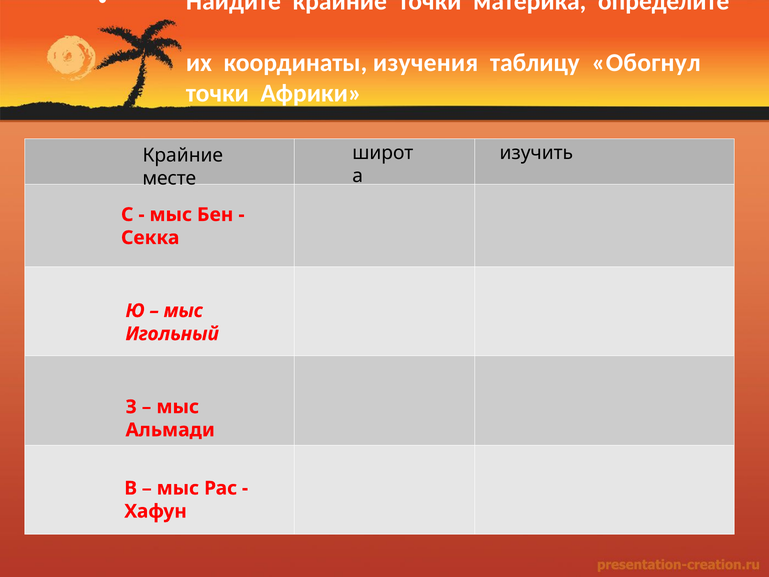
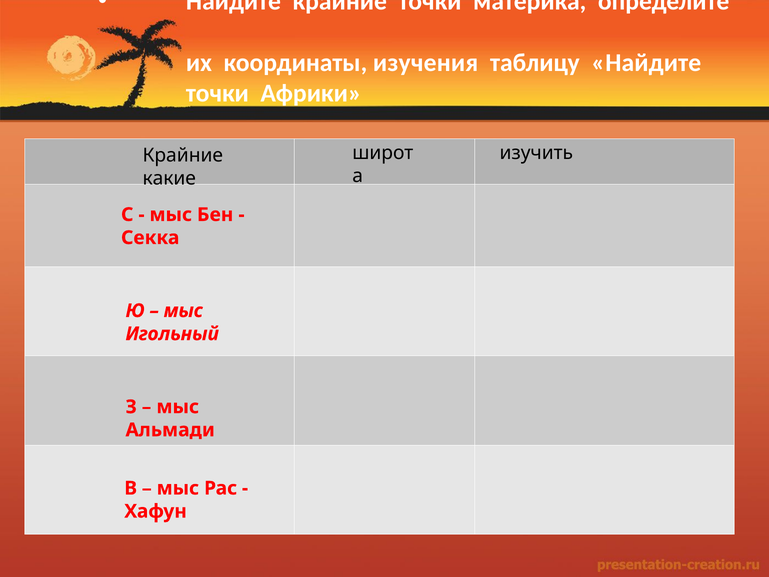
таблицу Обогнул: Обогнул -> Найдите (646, 63)
месте: месте -> какие (169, 178)
